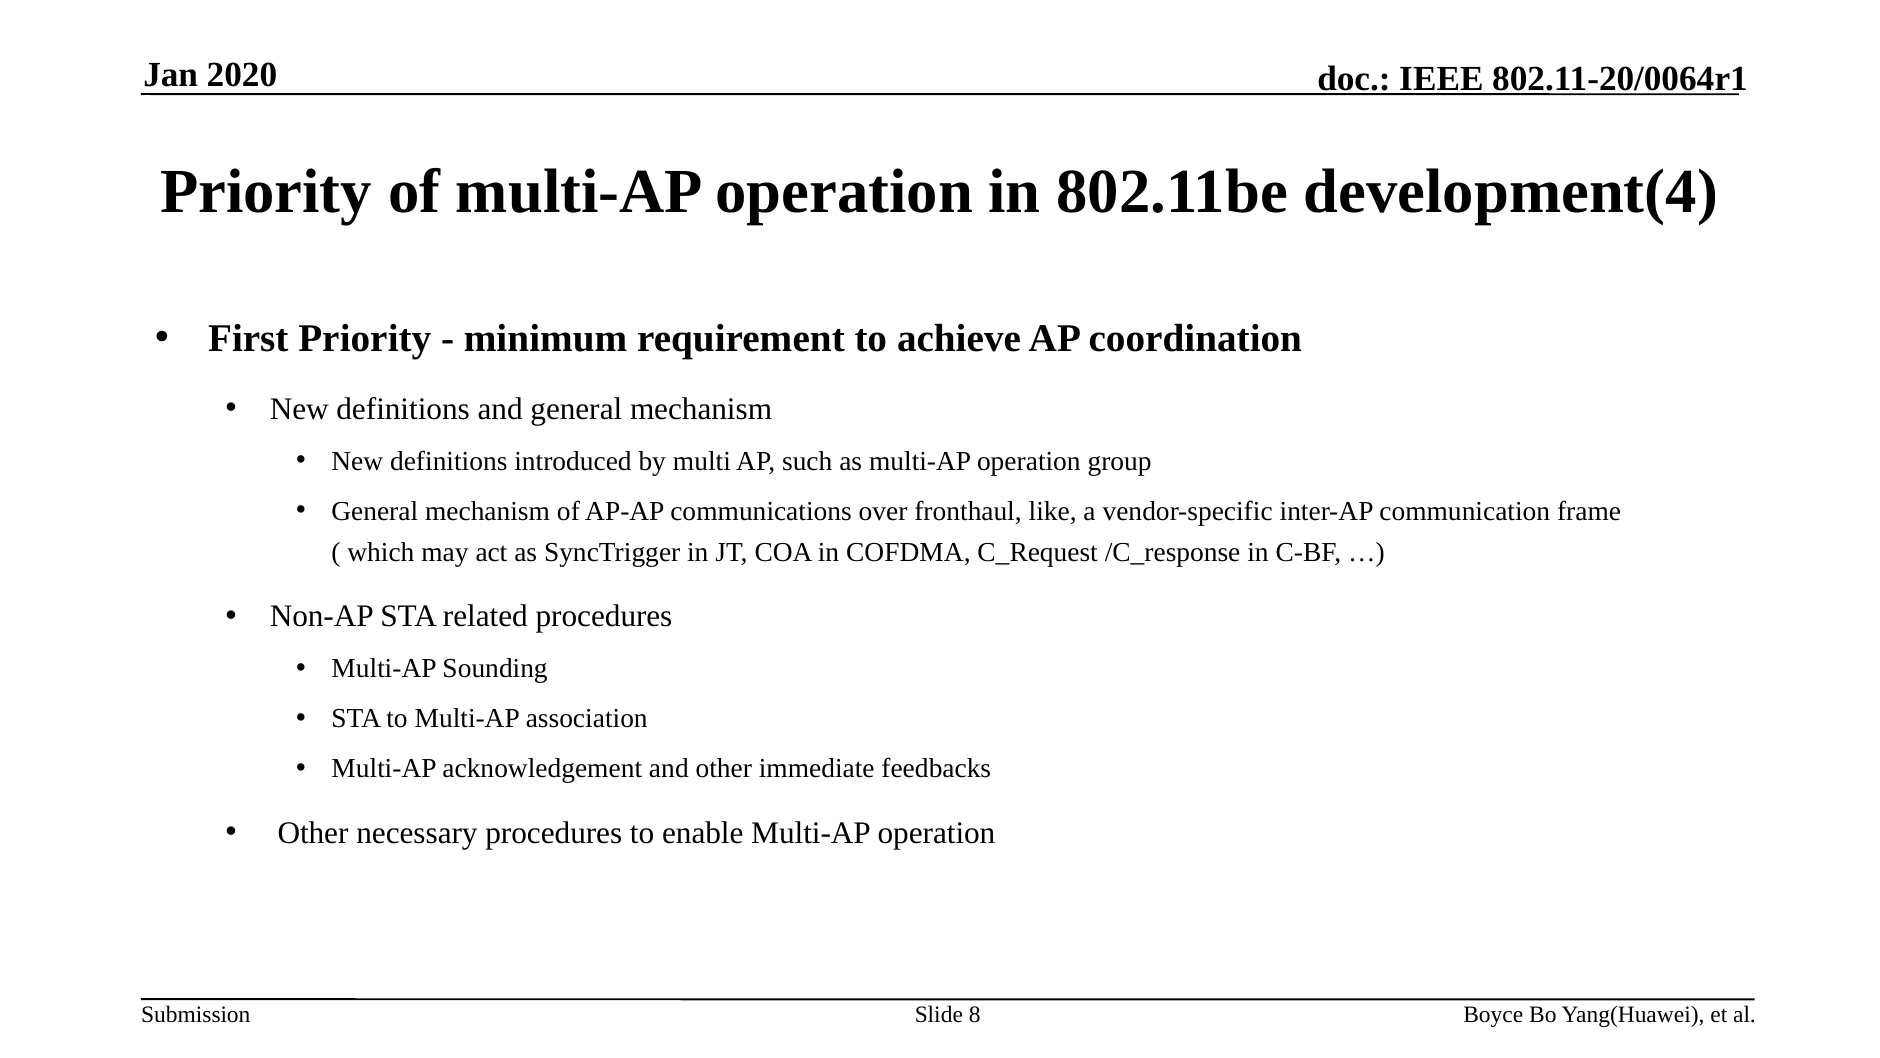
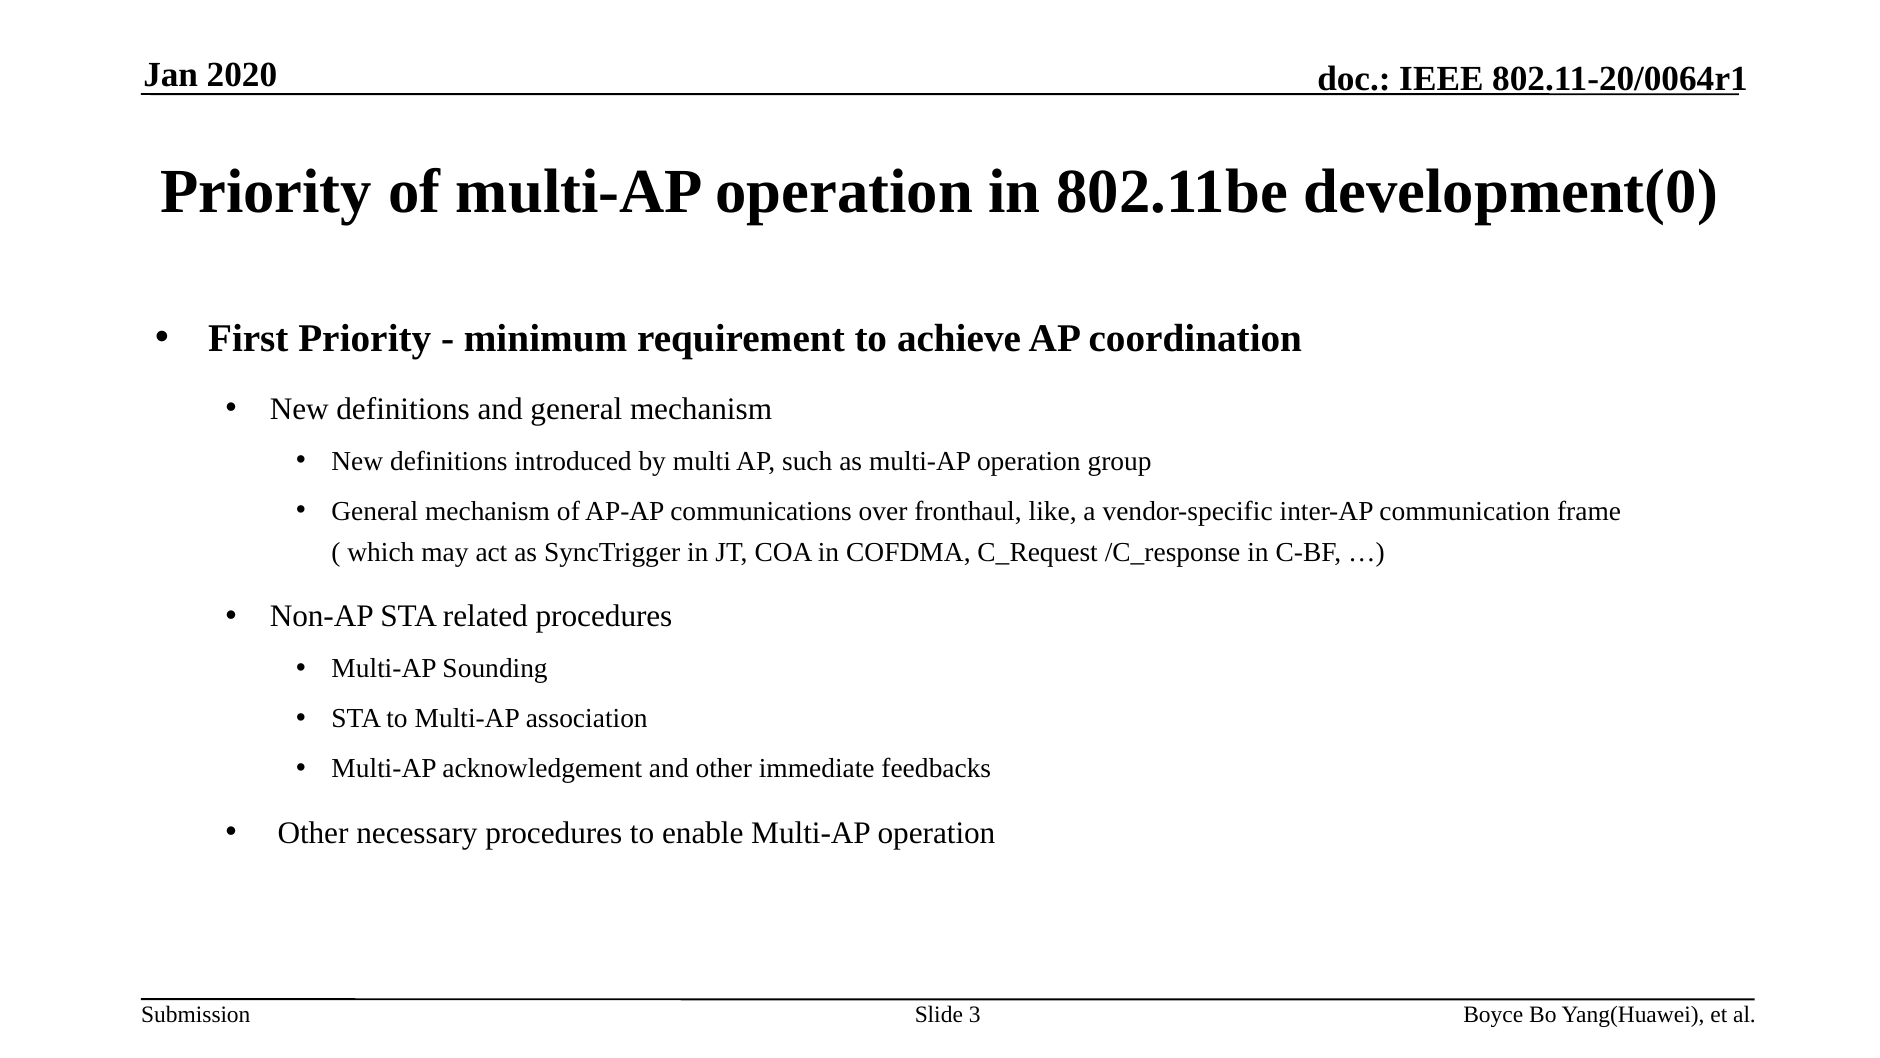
development(4: development(4 -> development(0 (1511, 192)
8: 8 -> 3 (975, 1014)
